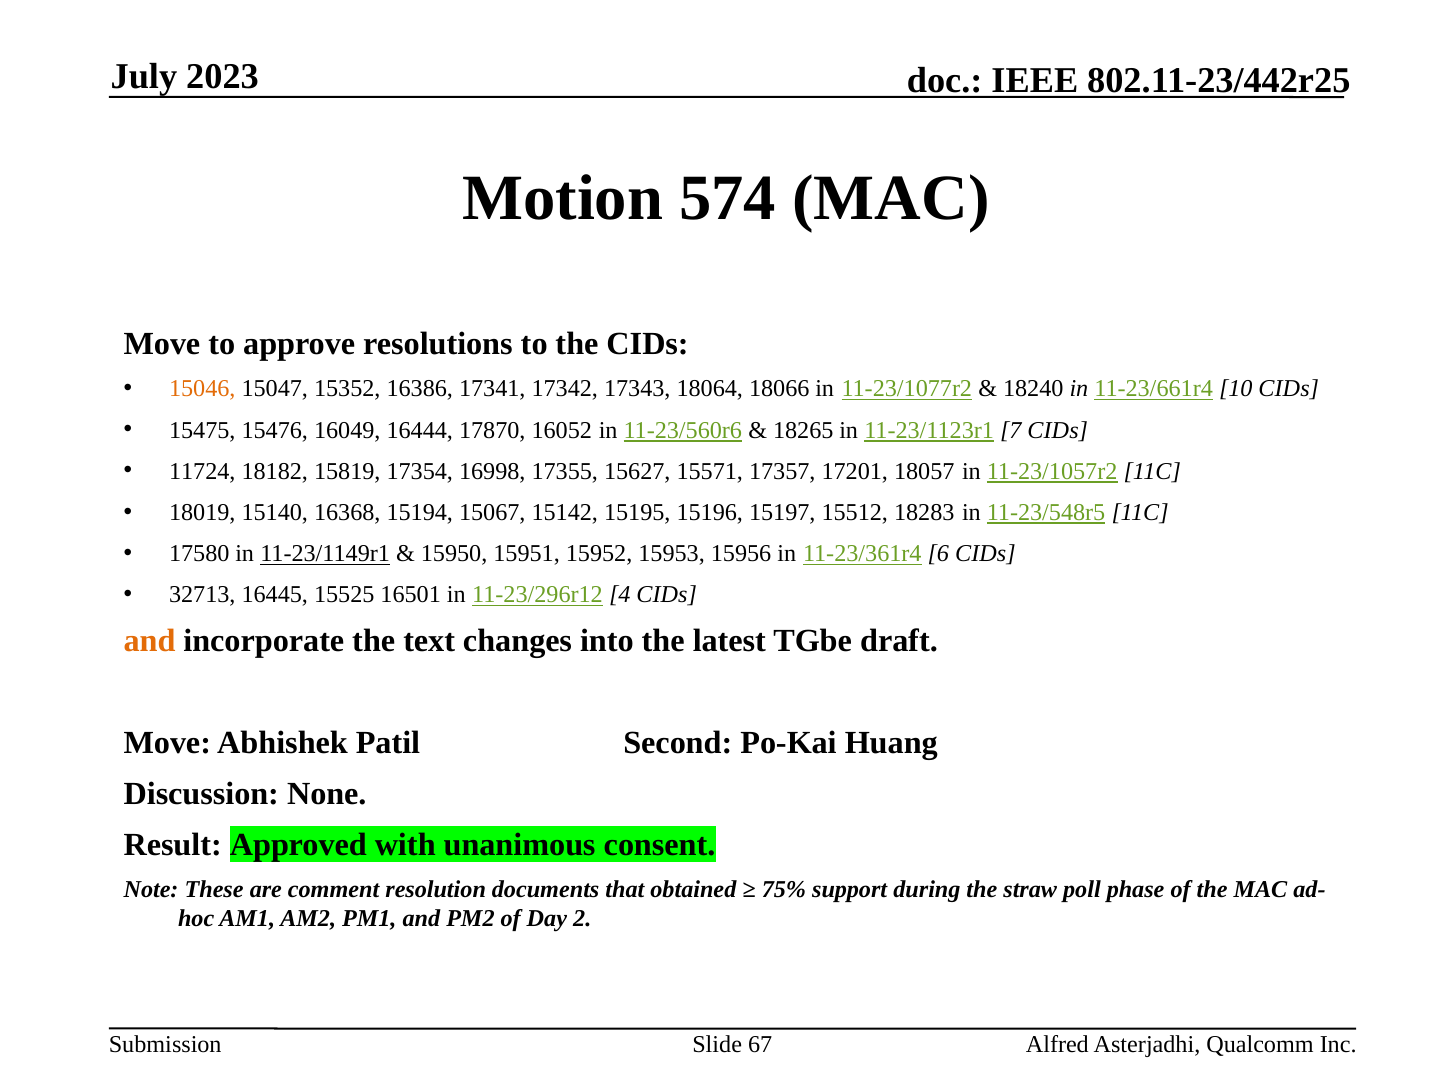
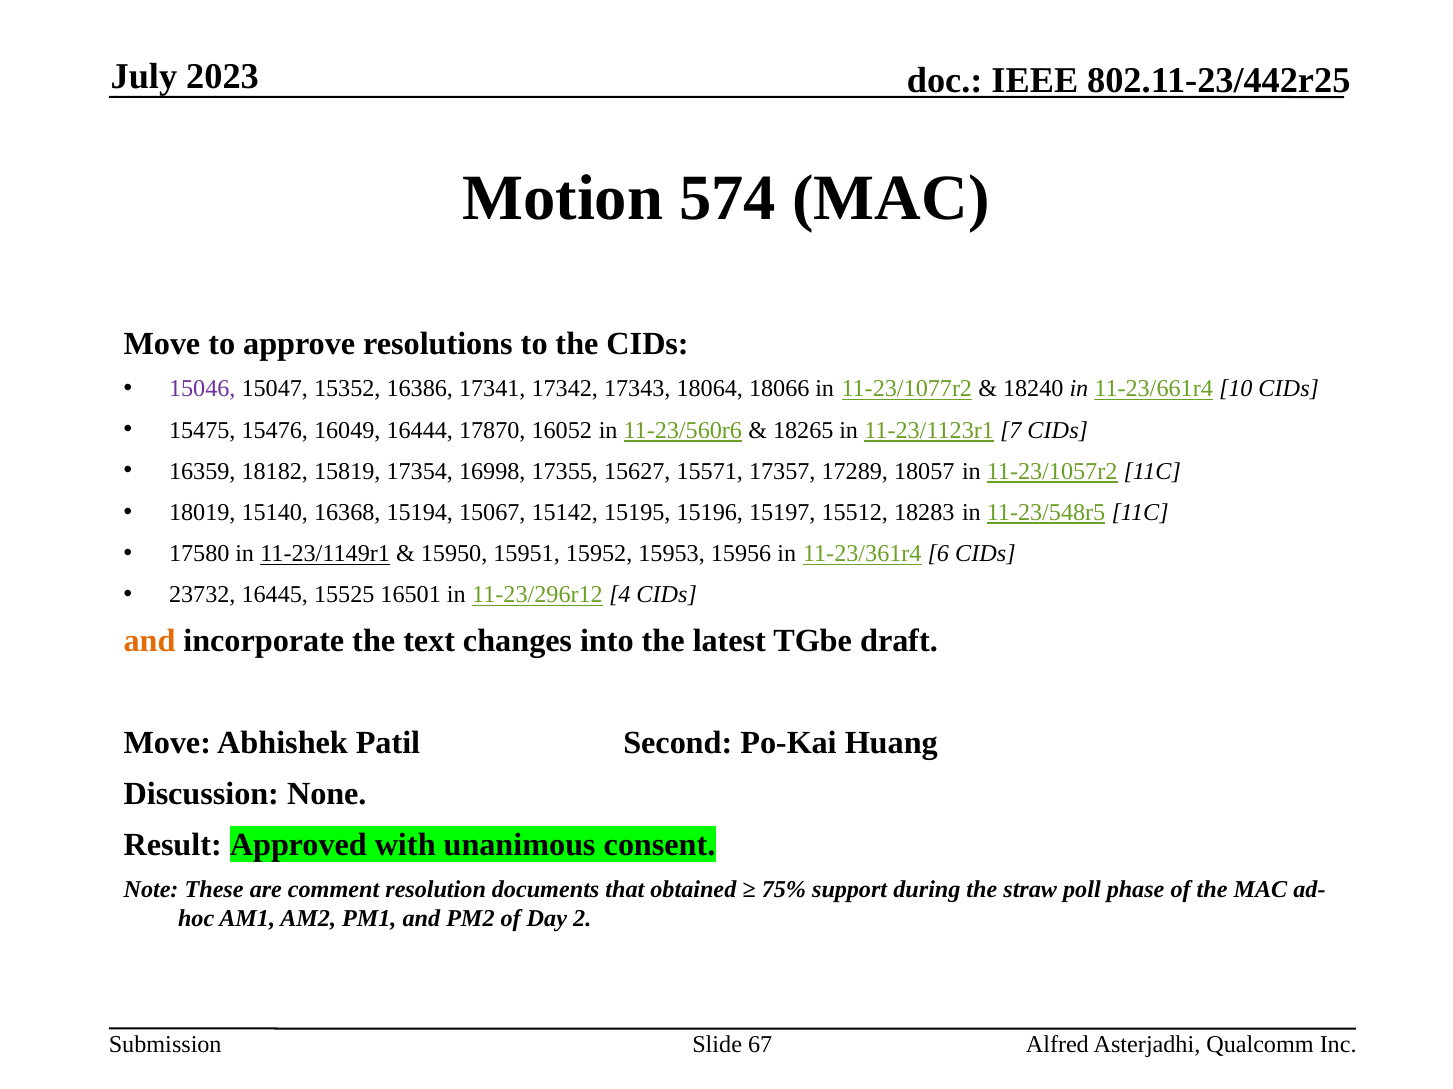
15046 colour: orange -> purple (202, 389)
11724: 11724 -> 16359 (202, 472)
17201: 17201 -> 17289 (855, 472)
32713: 32713 -> 23732 (202, 595)
